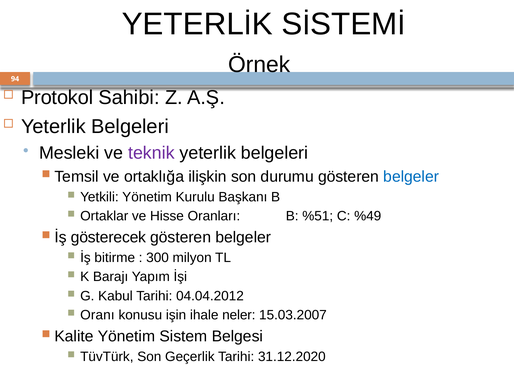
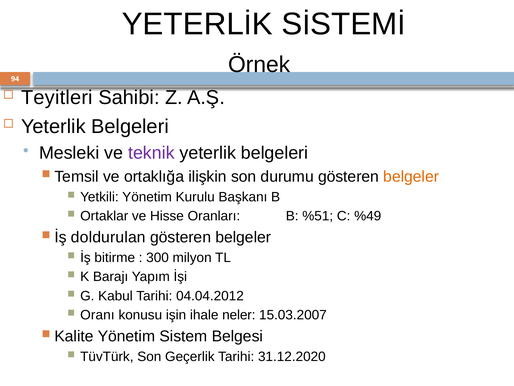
Protokol: Protokol -> Teyitleri (57, 97)
belgeler colour: blue -> orange (411, 176)
gösterecek: gösterecek -> doldurulan (108, 237)
